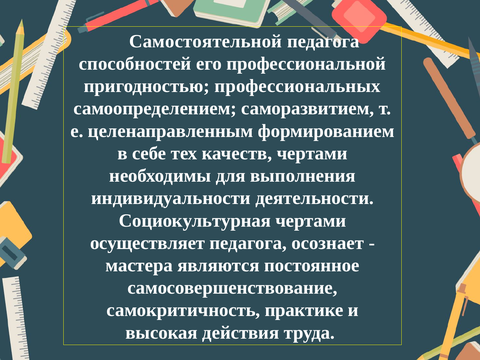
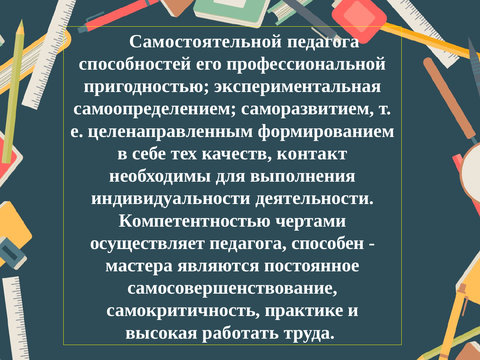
профессиональных: профессиональных -> экспериментальная (298, 86)
качеств чертами: чертами -> контакт (312, 153)
Социокультурная: Социокультурная -> Компетентностью (195, 221)
осознает: осознает -> способен (328, 243)
действия: действия -> работать (241, 333)
